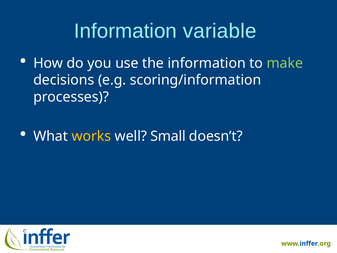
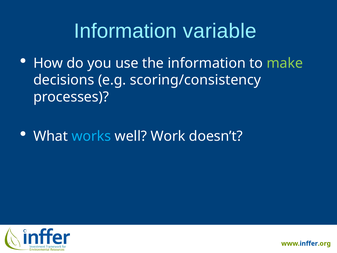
scoring/information: scoring/information -> scoring/consistency (196, 80)
works colour: yellow -> light blue (91, 136)
Small: Small -> Work (168, 136)
